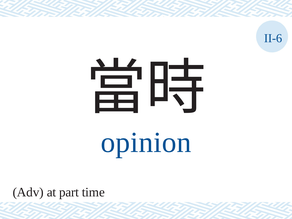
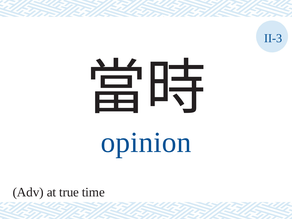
II-6: II-6 -> II-3 (273, 38)
part: part -> true (69, 192)
